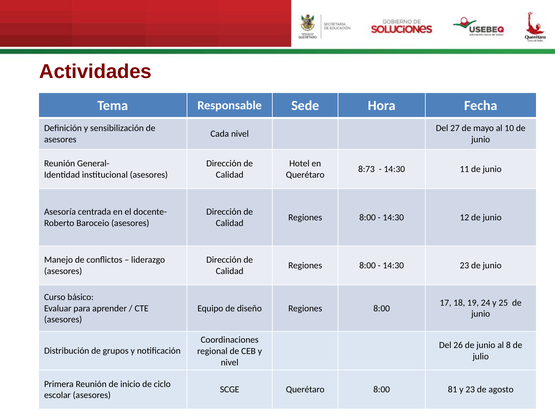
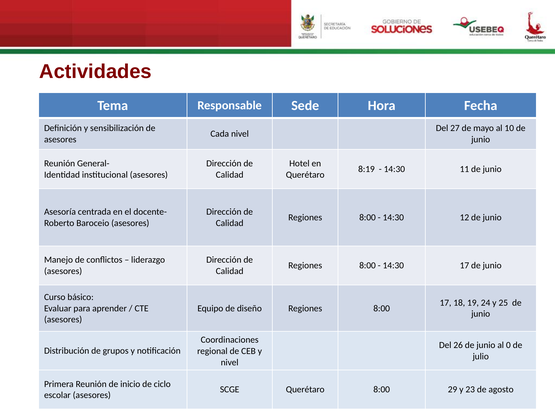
8:73: 8:73 -> 8:19 (366, 169)
14:30 23: 23 -> 17 (464, 266)
8: 8 -> 0 (508, 345)
81: 81 -> 29 (453, 390)
